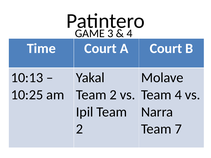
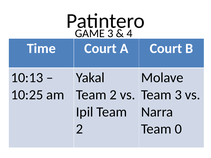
Team 4: 4 -> 3 (178, 95)
7: 7 -> 0 (178, 129)
